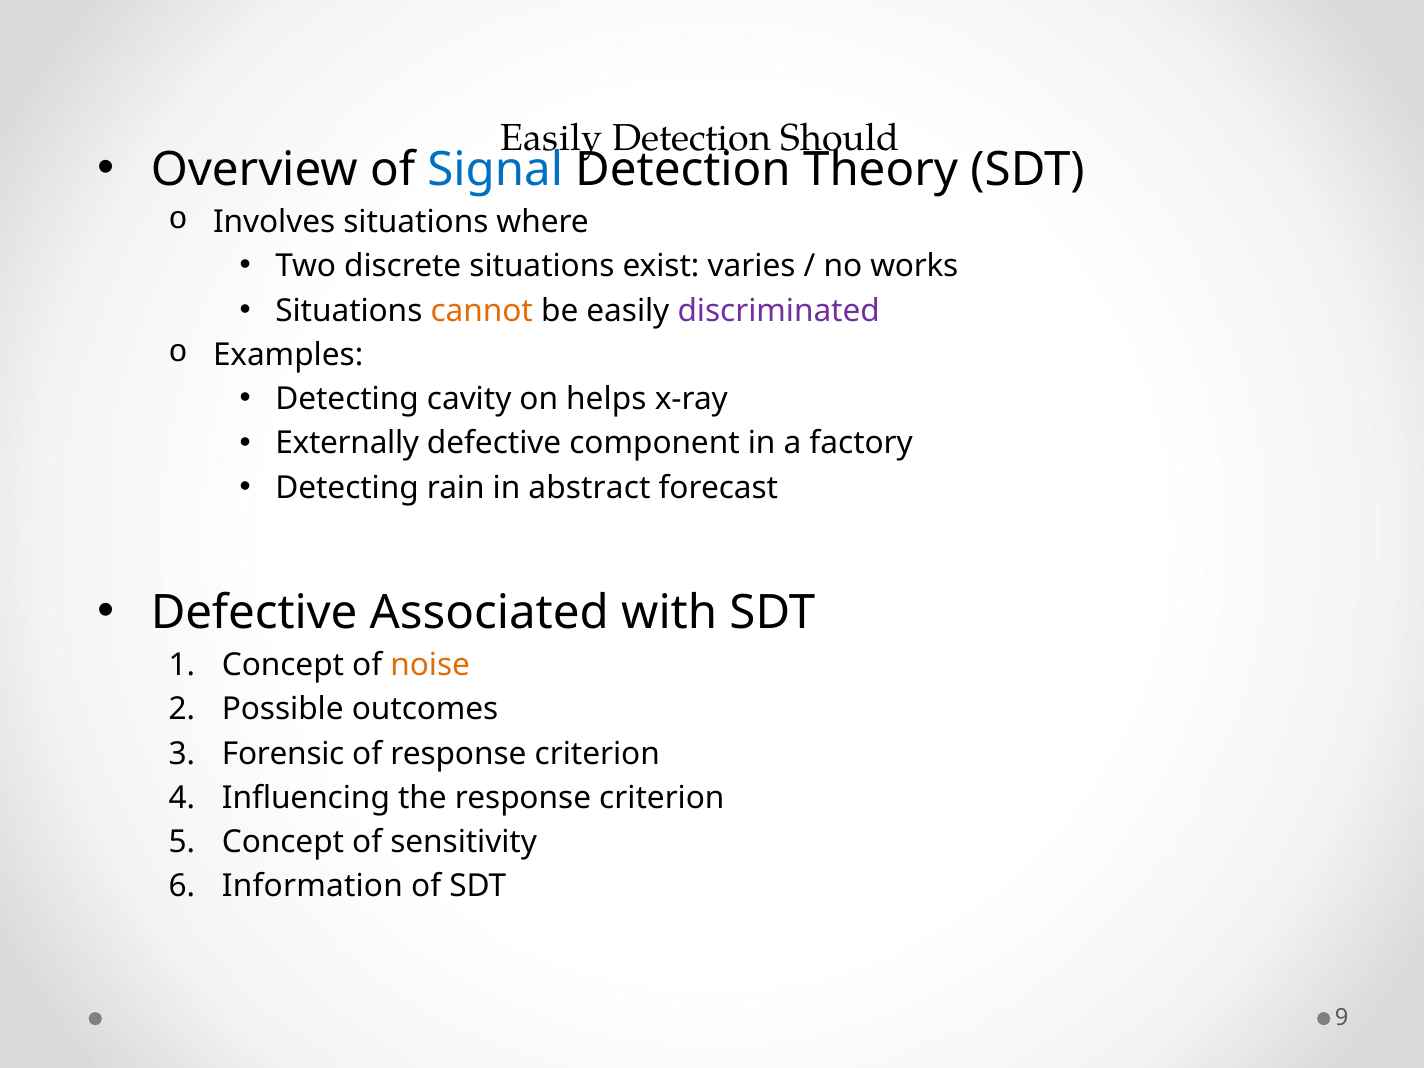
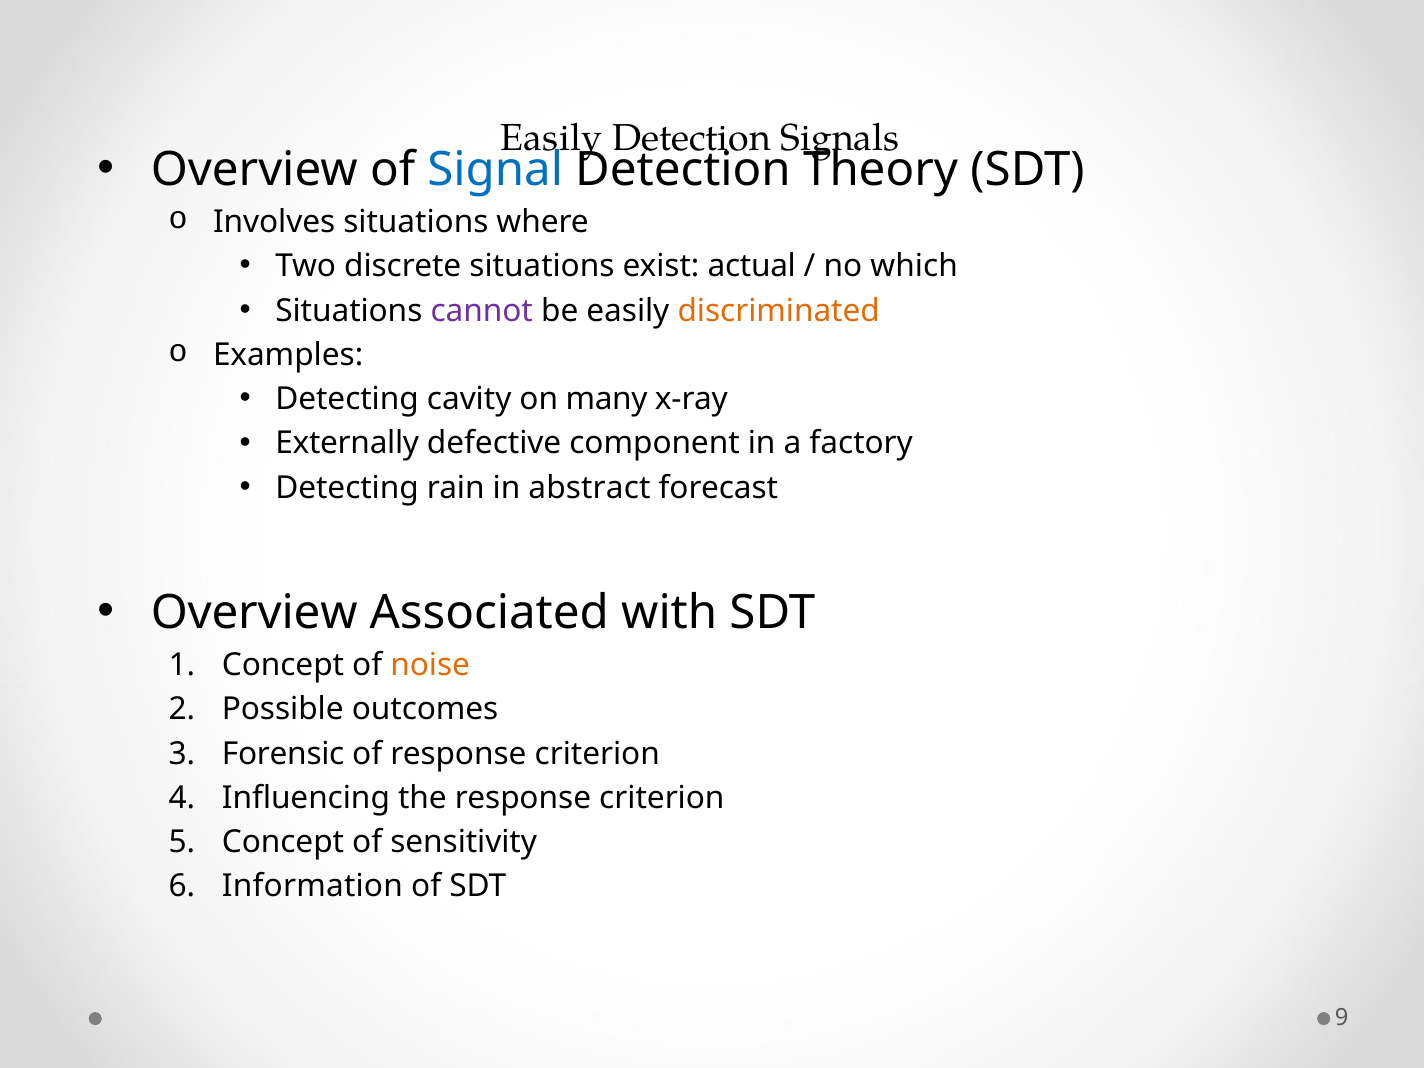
Should: Should -> Signals (840, 138)
varies: varies -> actual (752, 266)
works: works -> which (914, 266)
cannot colour: orange -> purple (482, 311)
discriminated colour: purple -> orange (779, 311)
helps: helps -> many (607, 399)
Defective: Defective -> Overview (254, 612)
